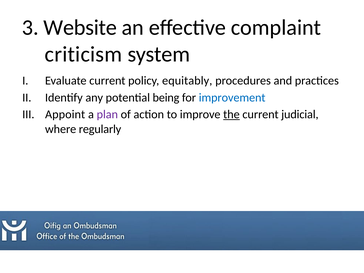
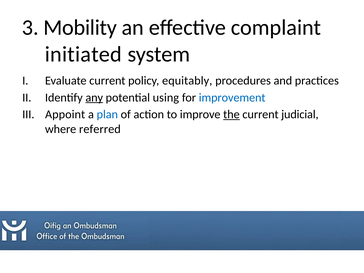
Website: Website -> Mobility (80, 28)
criticism: criticism -> initiated (83, 54)
any underline: none -> present (94, 97)
being: being -> using (166, 97)
plan colour: purple -> blue (107, 114)
regularly: regularly -> referred (100, 129)
